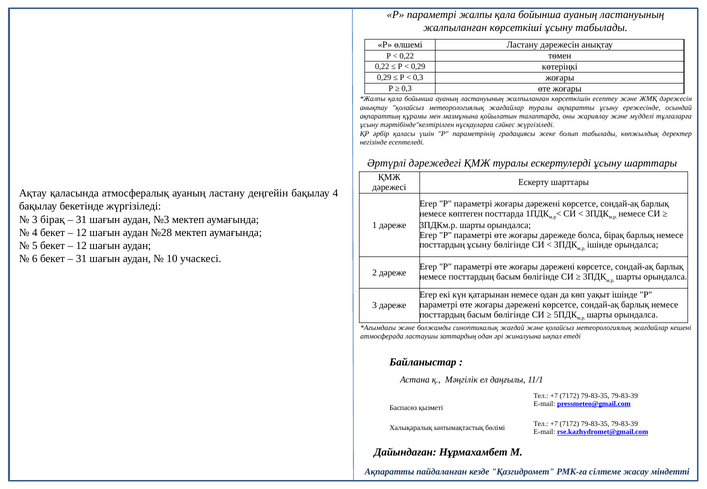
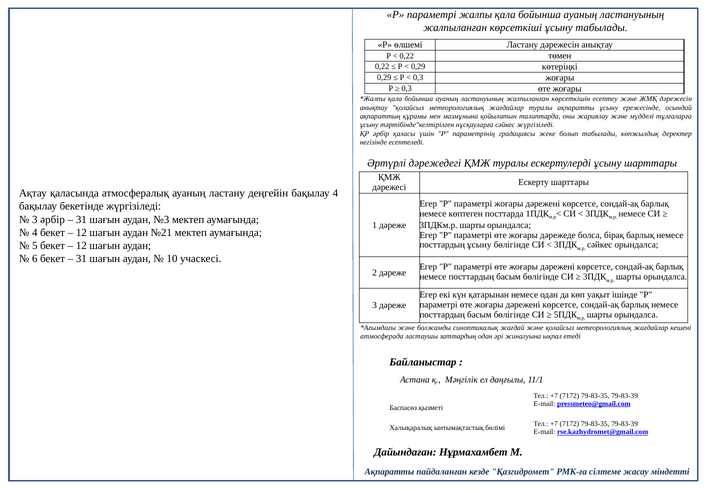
3 бірақ: бірақ -> әрбір (53, 220)
№28: №28 -> №21 (161, 233)
ішінде: ішінде -> сәйкес (600, 245)
